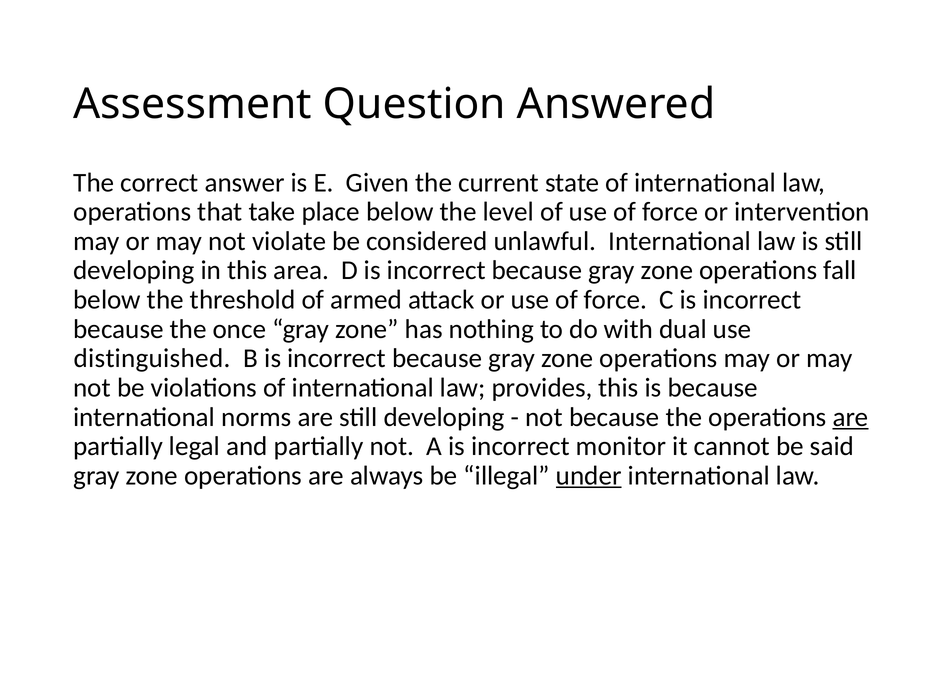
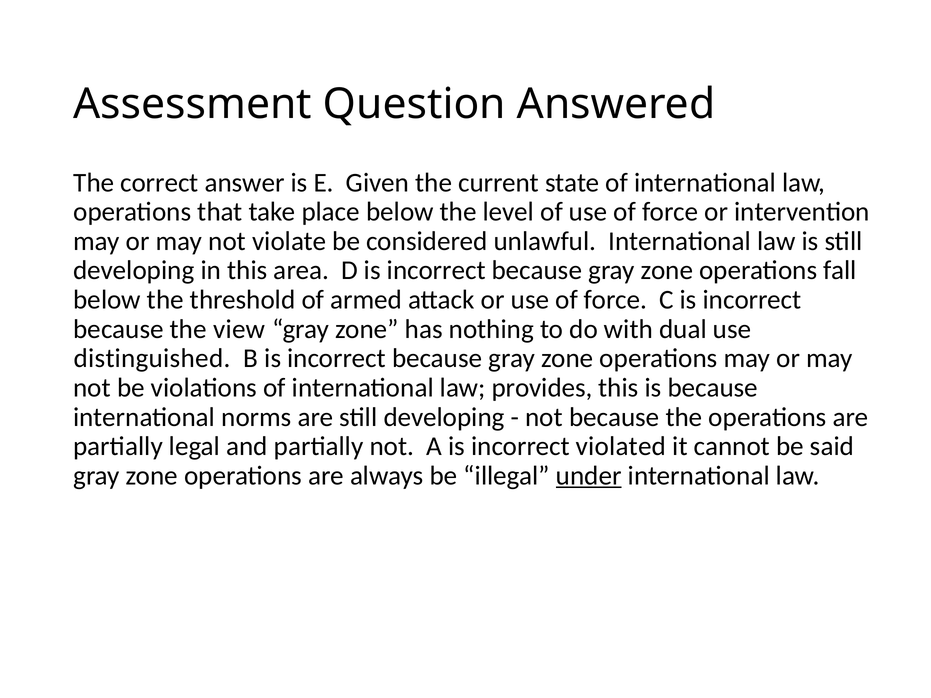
once: once -> view (239, 329)
are underline: present -> none (851, 417)
monitor: monitor -> violated (621, 447)
